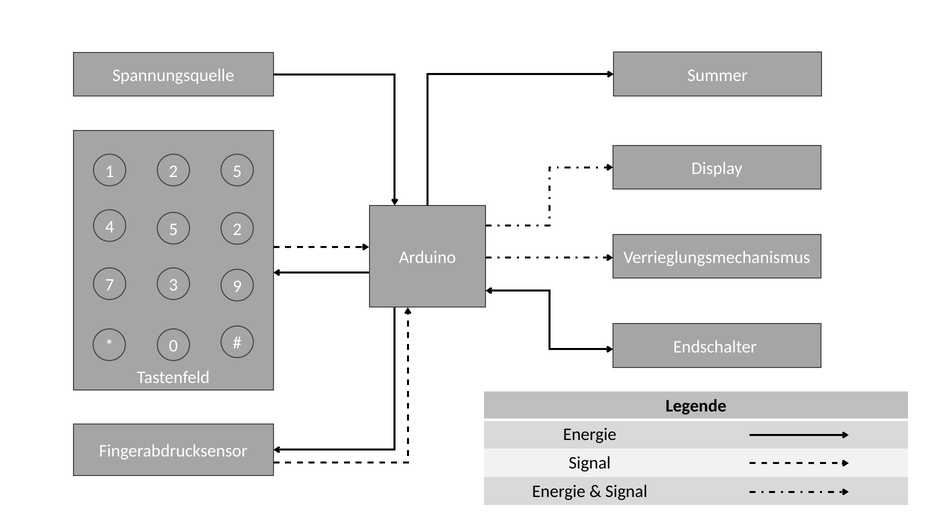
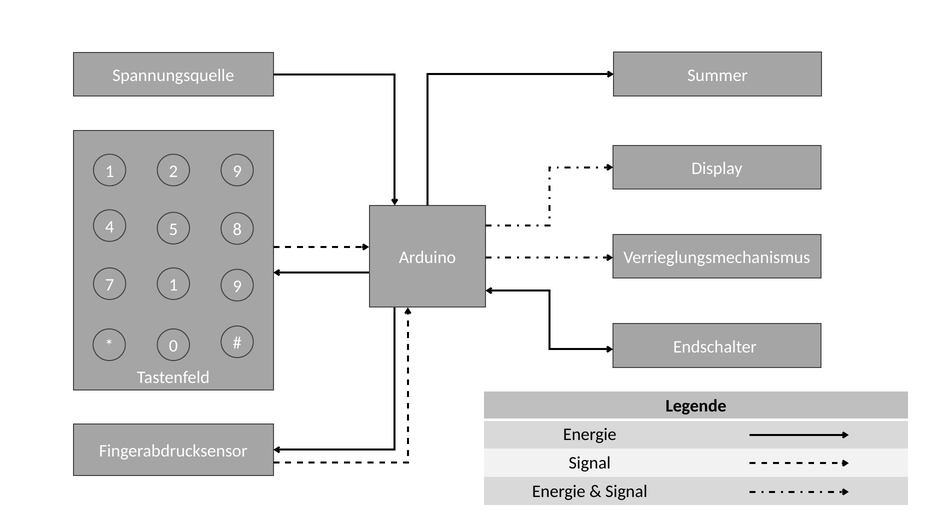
5: 5 -> 9 (237, 171)
5 2: 2 -> 8 (237, 229)
7 3: 3 -> 1 (173, 285)
